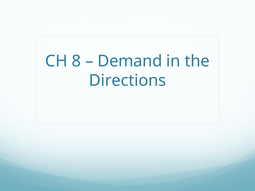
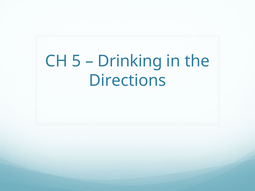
8: 8 -> 5 (76, 61)
Demand: Demand -> Drinking (130, 61)
